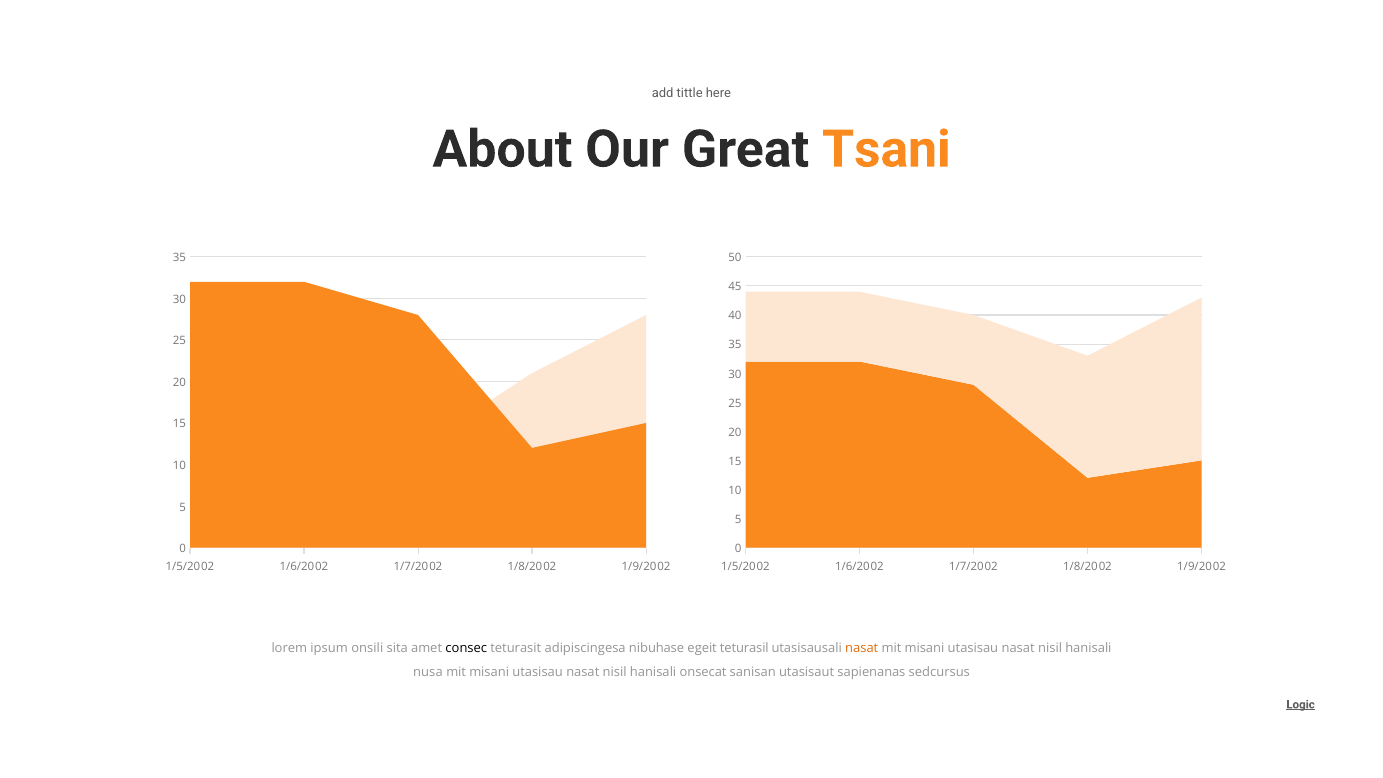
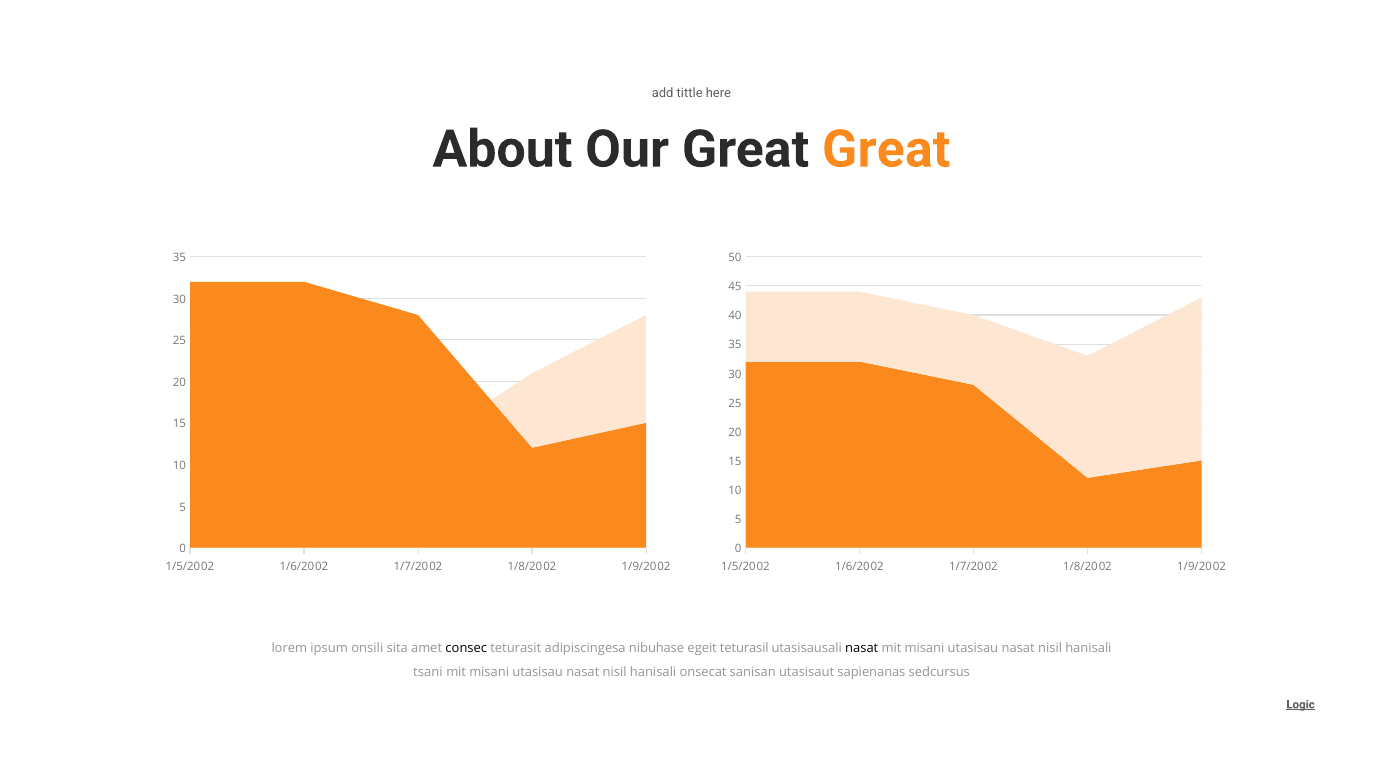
Great Tsani: Tsani -> Great (886, 149)
nasat colour: orange -> black (862, 648)
nusa: nusa -> tsani (428, 672)
